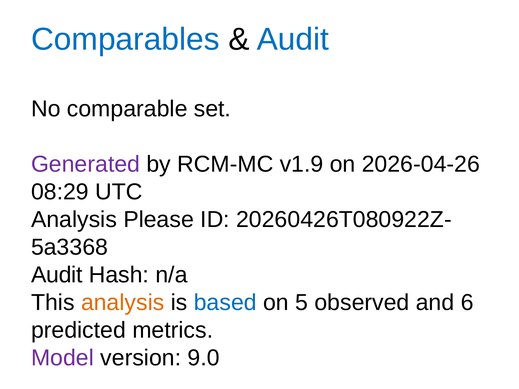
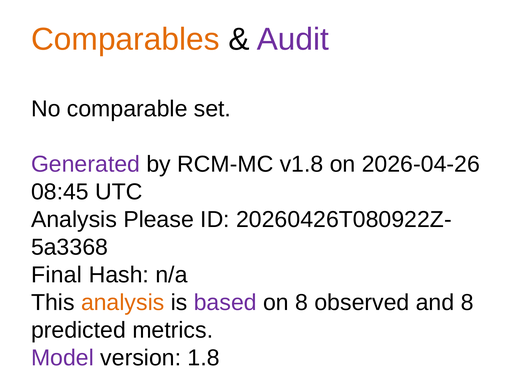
Comparables colour: blue -> orange (125, 39)
Audit colour: blue -> purple (293, 39)
v1.9: v1.9 -> v1.8 (302, 164)
08:29: 08:29 -> 08:45 (60, 192)
Audit: Audit -> Final (57, 275)
based colour: blue -> purple (225, 303)
on 5: 5 -> 8 (302, 303)
and 6: 6 -> 8 (467, 303)
9.0: 9.0 -> 1.8 (204, 358)
